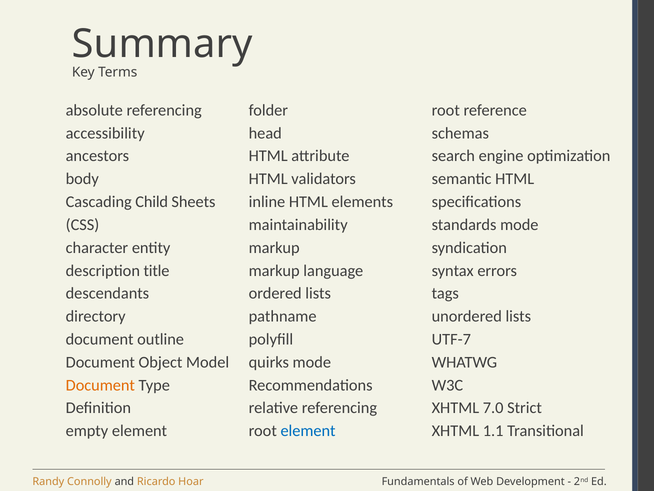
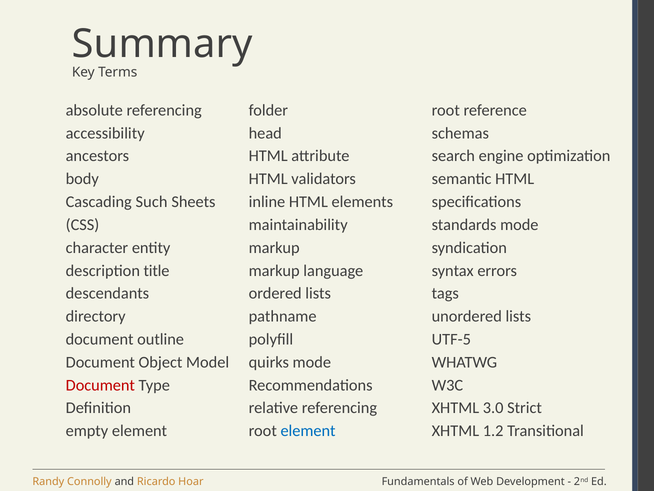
Child: Child -> Such (152, 202)
UTF-7: UTF-7 -> UTF-5 (451, 339)
Document colour: orange -> red (100, 385)
7.0: 7.0 -> 3.0 (493, 408)
1.1: 1.1 -> 1.2 (493, 431)
